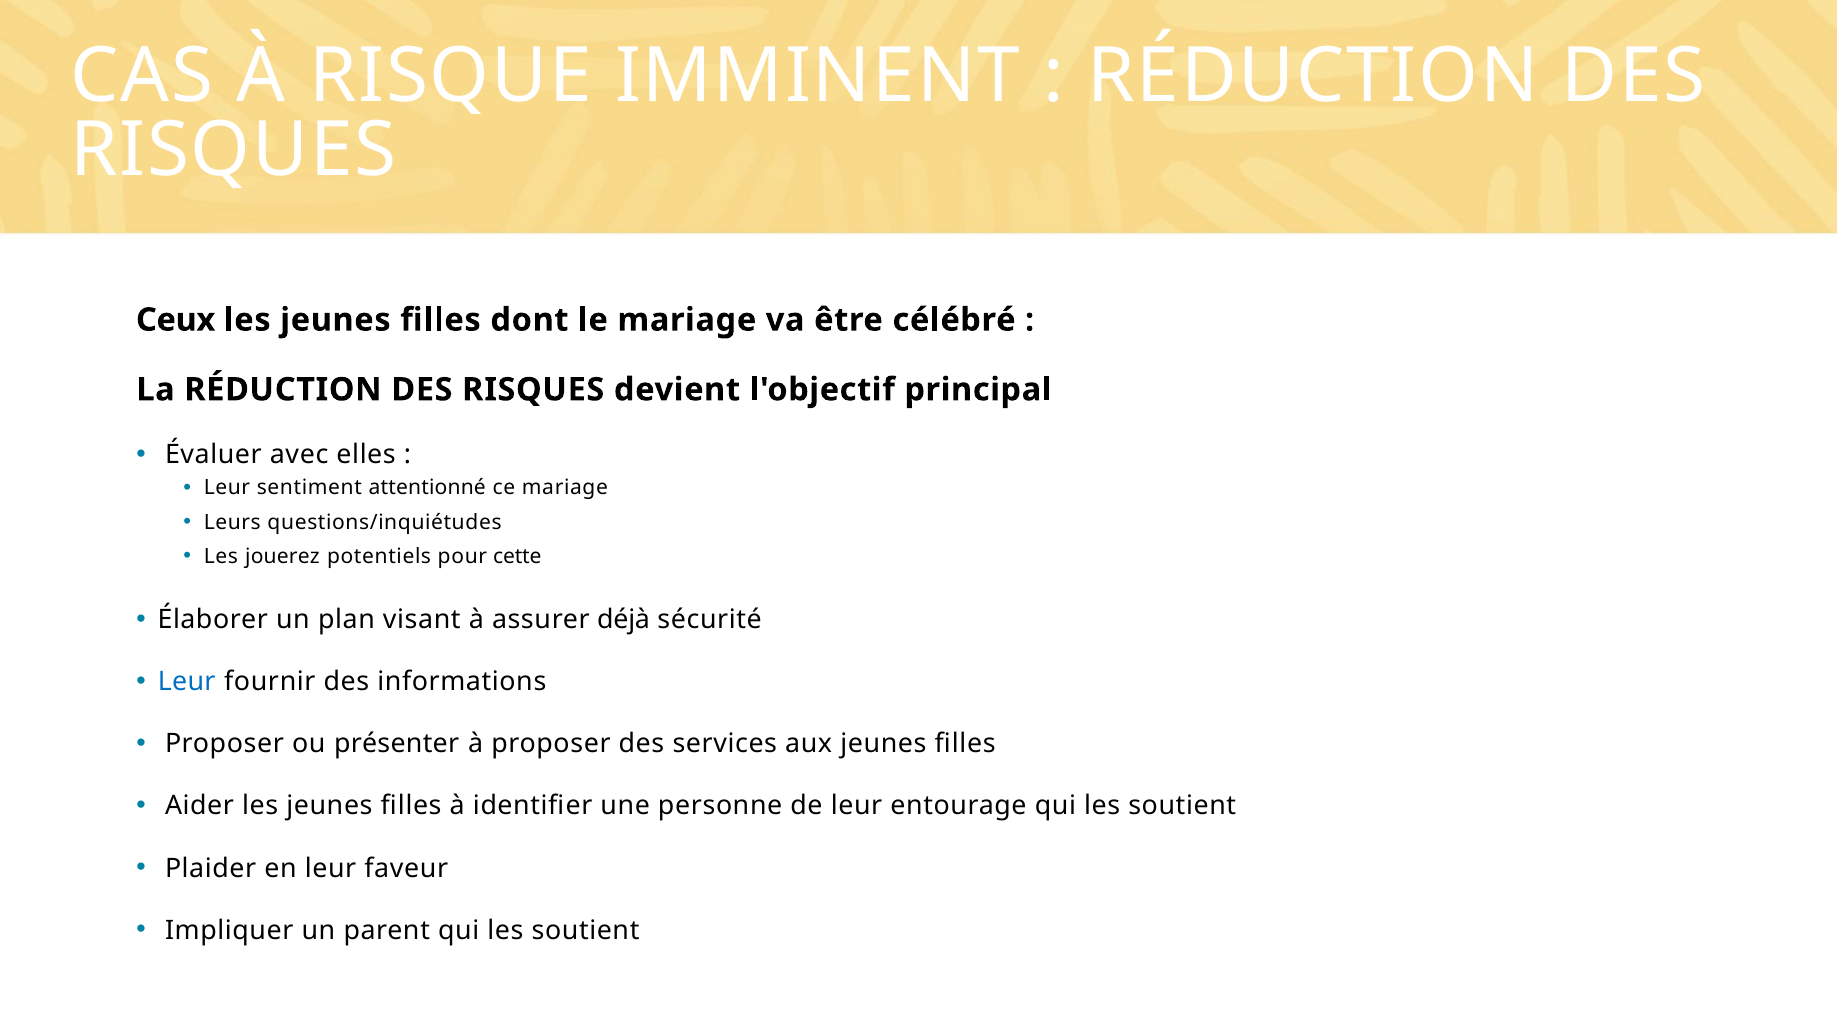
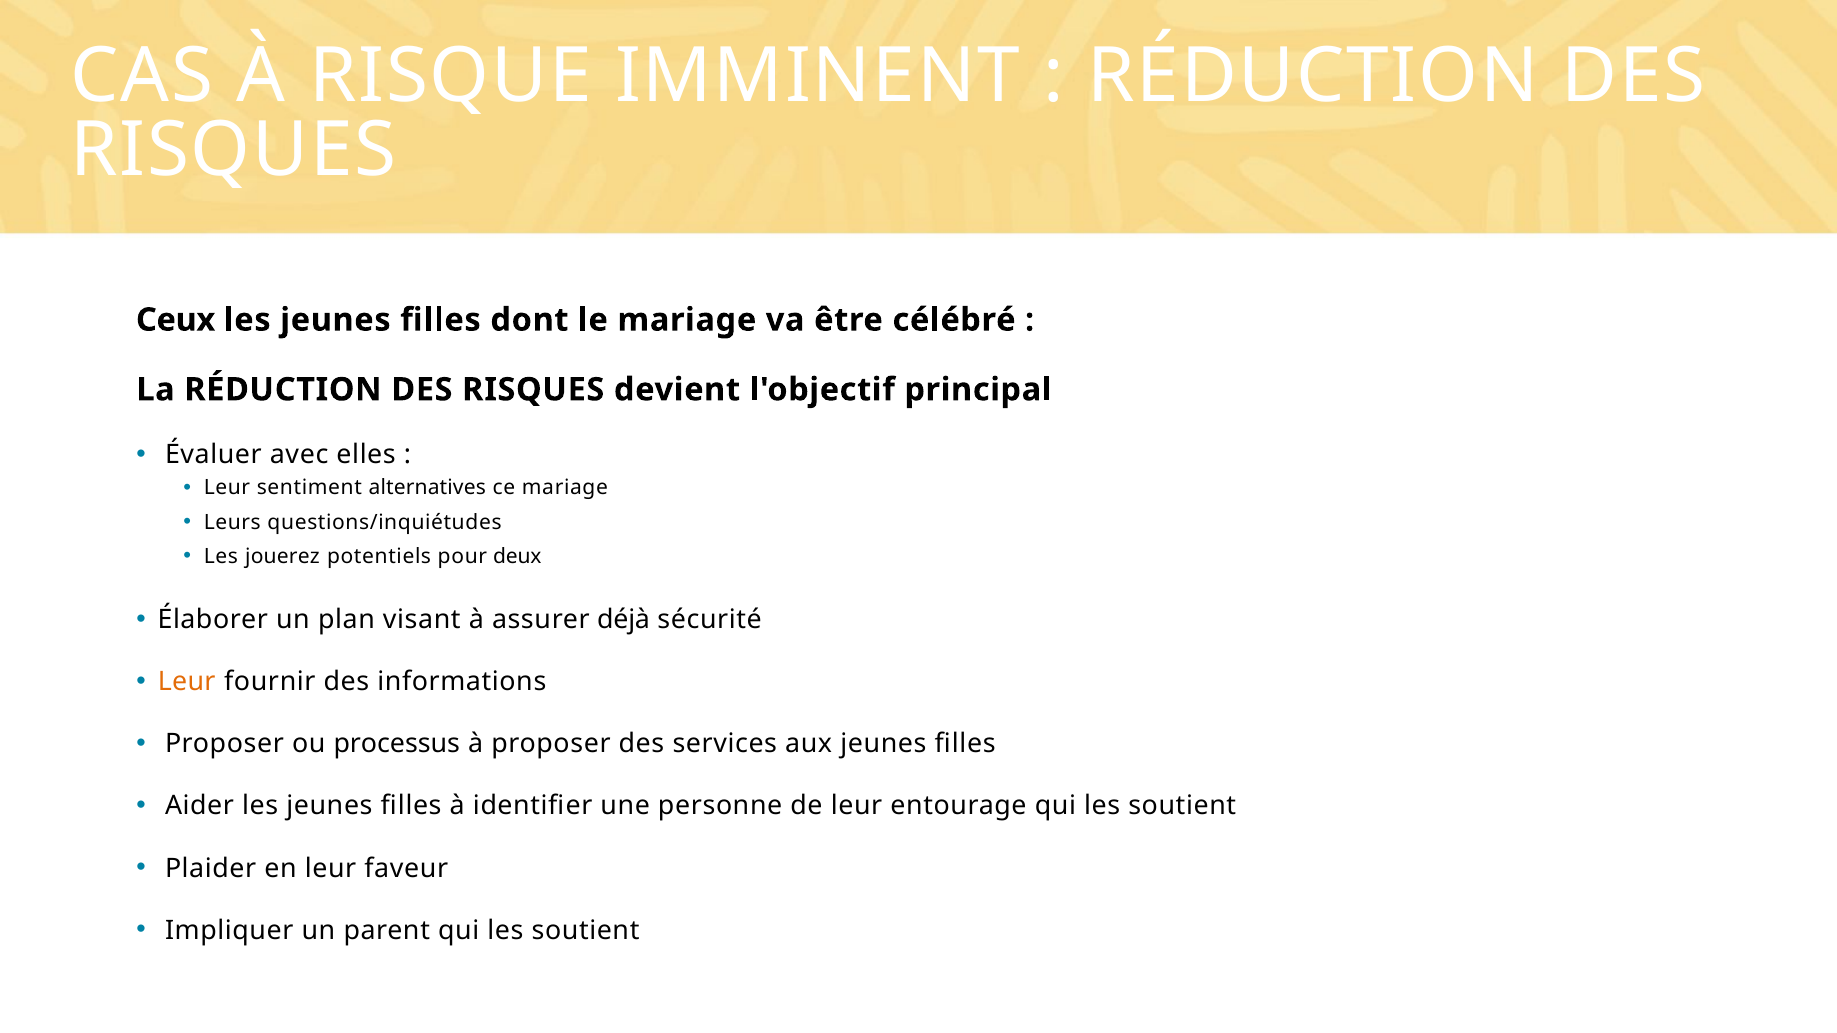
attentionné: attentionné -> alternatives (427, 488)
cette: cette -> deux (517, 557)
Leur colour: blue -> orange (187, 682)
présenter: présenter -> processus (397, 744)
